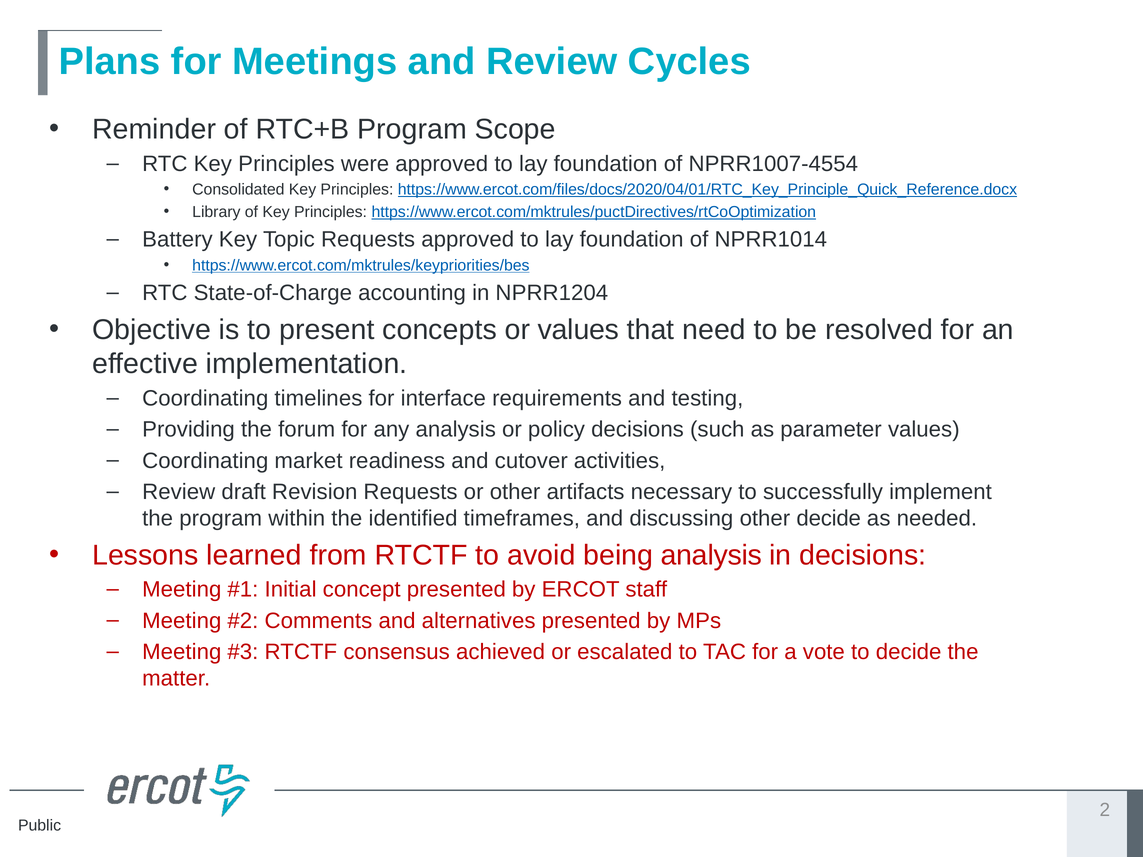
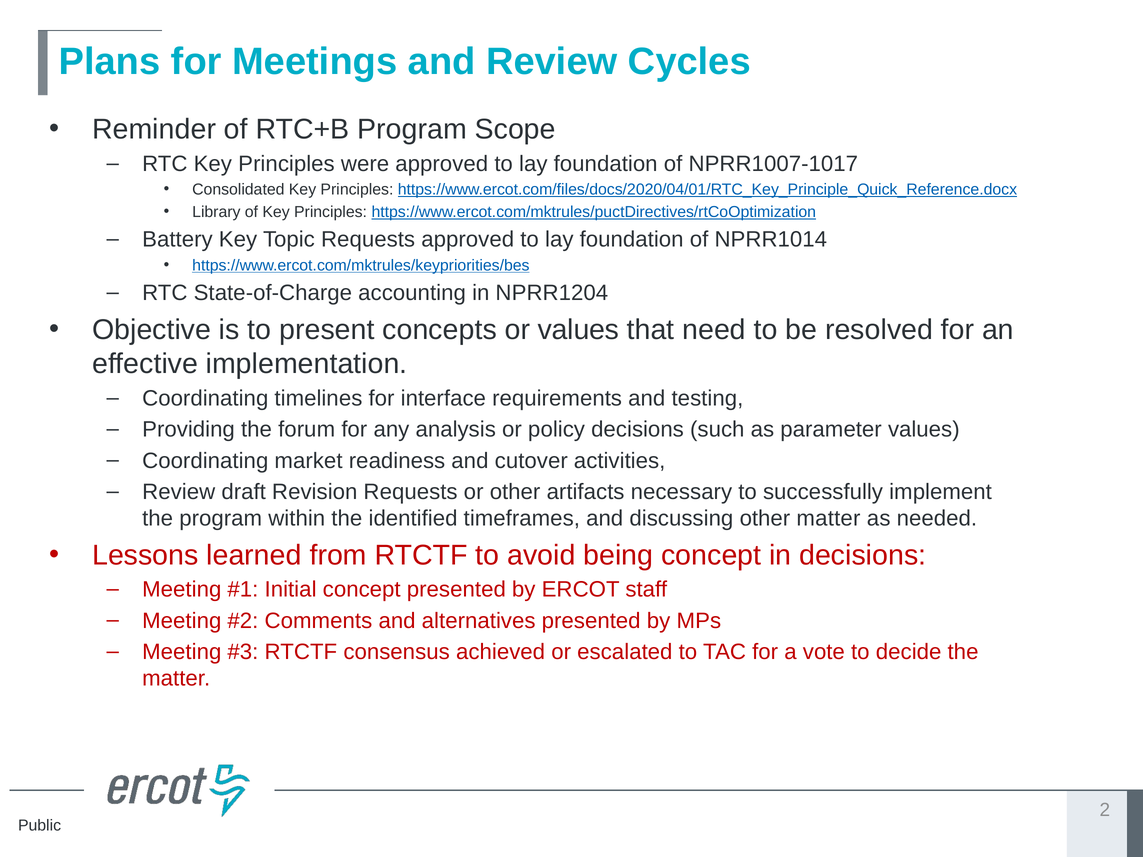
NPRR1007-4554: NPRR1007-4554 -> NPRR1007-1017 (773, 164)
other decide: decide -> matter (828, 519)
being analysis: analysis -> concept (711, 555)
